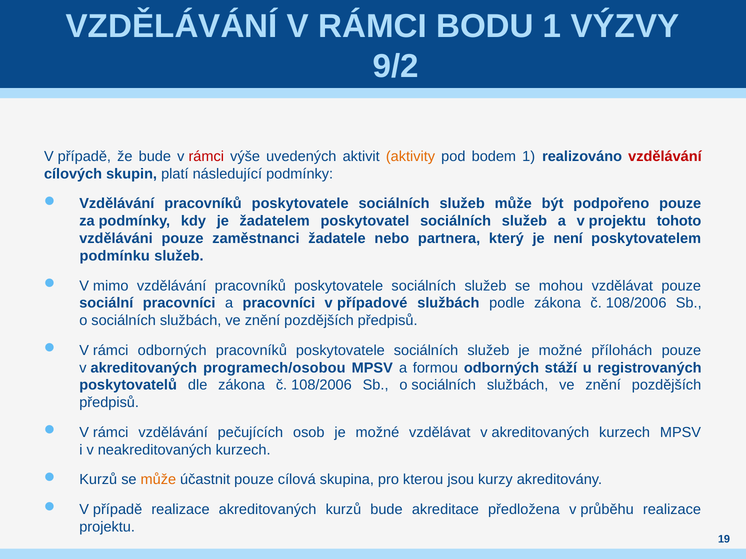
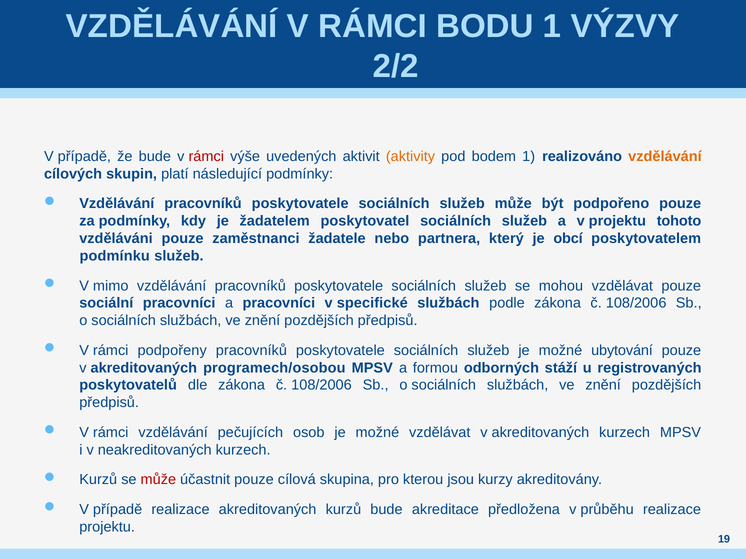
9/2: 9/2 -> 2/2 (396, 66)
vzdělávání colour: red -> orange (665, 157)
není: není -> obcí (568, 239)
případové: případové -> specifické (372, 303)
rámci odborných: odborných -> podpořeny (172, 351)
přílohách: přílohách -> ubytování (622, 351)
může colour: orange -> red (158, 480)
